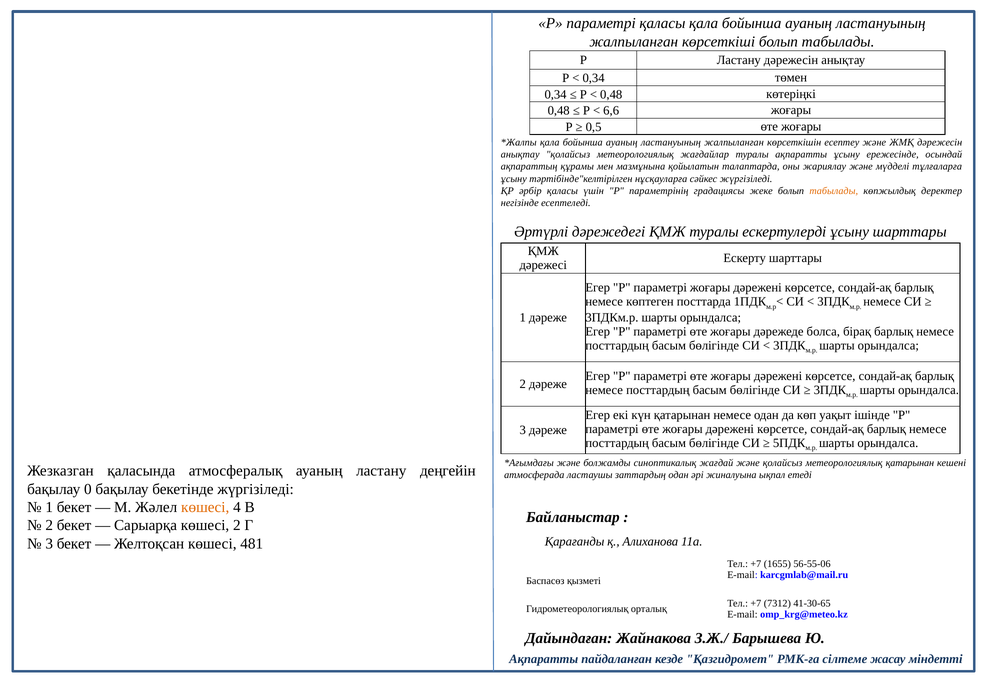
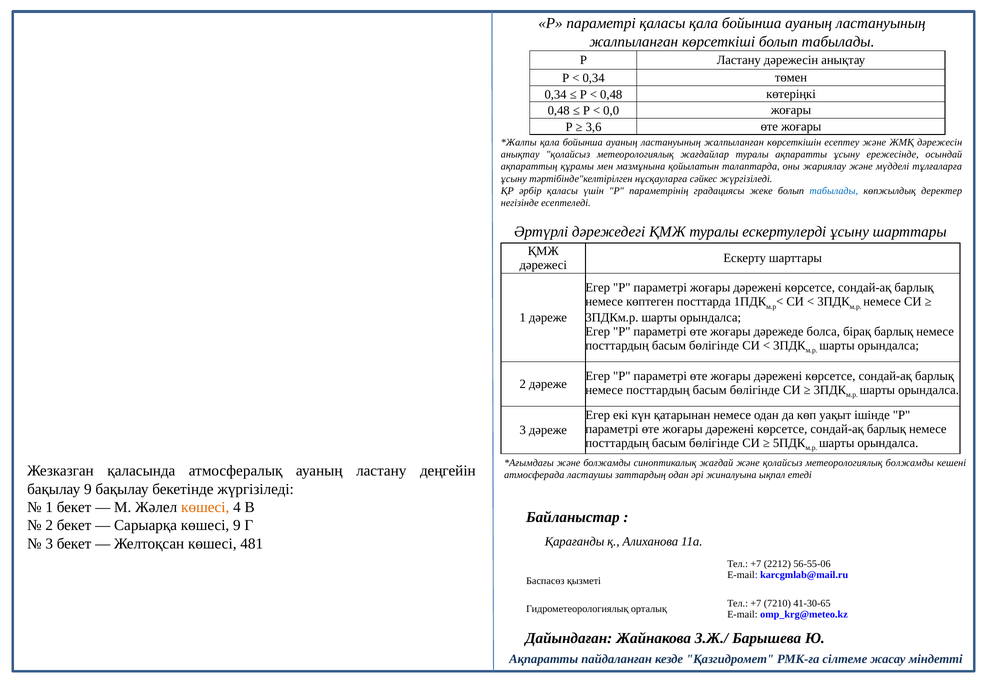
6,6: 6,6 -> 0,0 (611, 111)
0,5: 0,5 -> 3,6 (594, 127)
табылады colour: orange -> blue (834, 191)
метеорологиялық қатарынан: қатарынан -> болжамды (910, 463)
бақылау 0: 0 -> 9 (88, 489)
көшесі 2: 2 -> 9 (237, 526)
1655: 1655 -> 2212 (777, 564)
7312: 7312 -> 7210 (777, 604)
